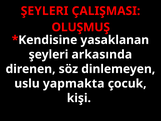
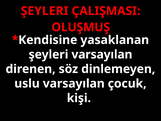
şeyleri arkasında: arkasında -> varsayılan (102, 54)
uslu yapmakta: yapmakta -> varsayılan (74, 83)
